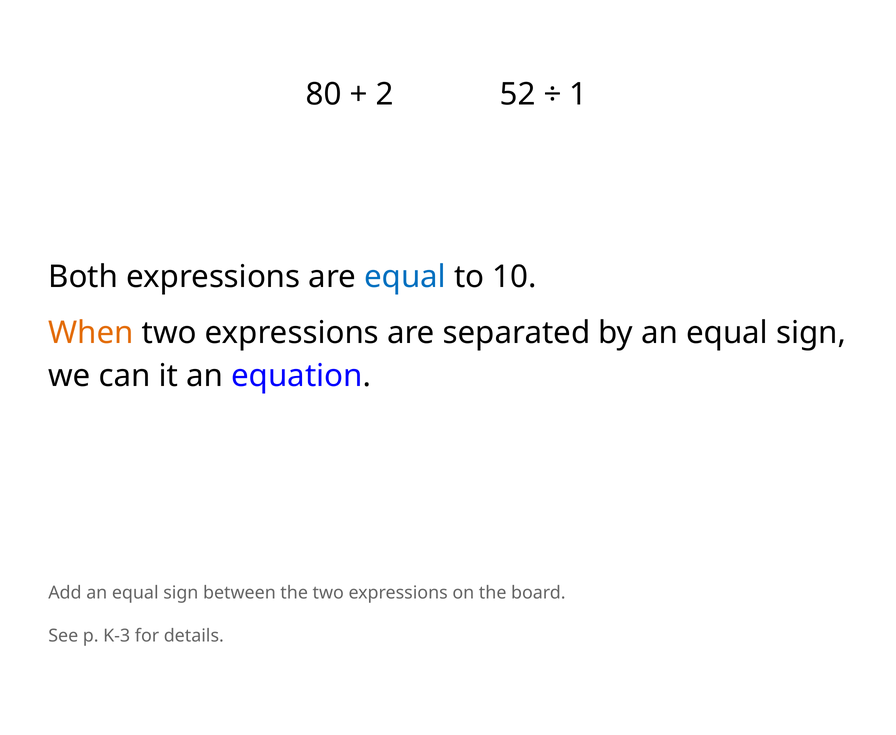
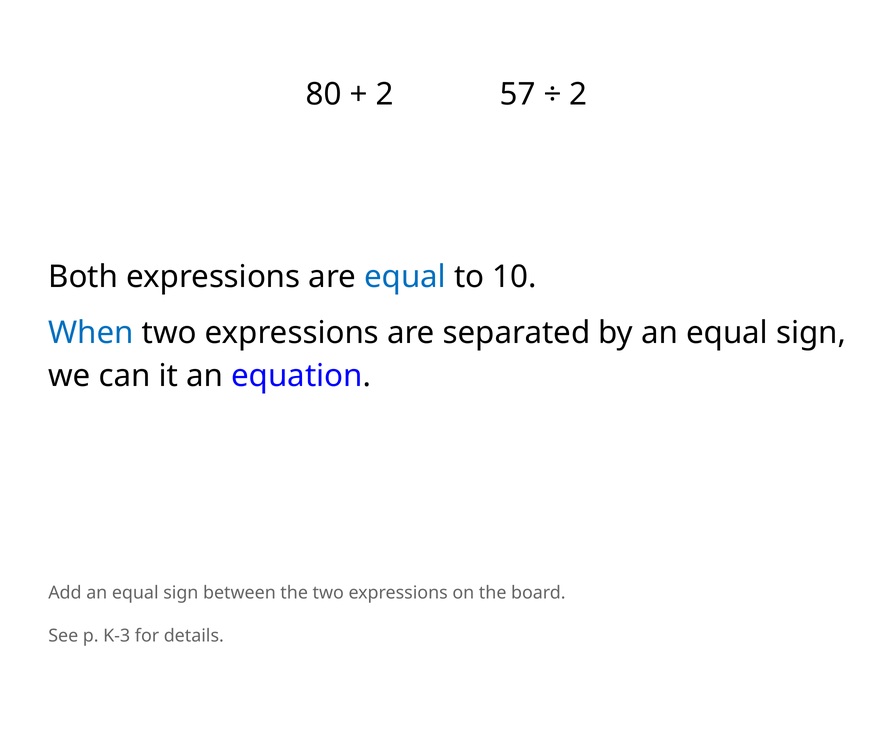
52: 52 -> 57 (518, 94)
1: 1 -> 2 (578, 94)
When colour: orange -> blue (91, 333)
